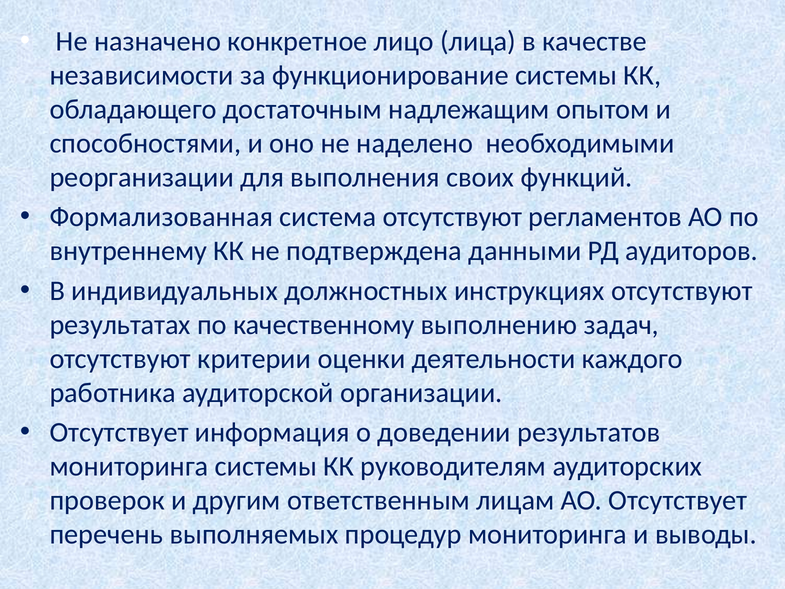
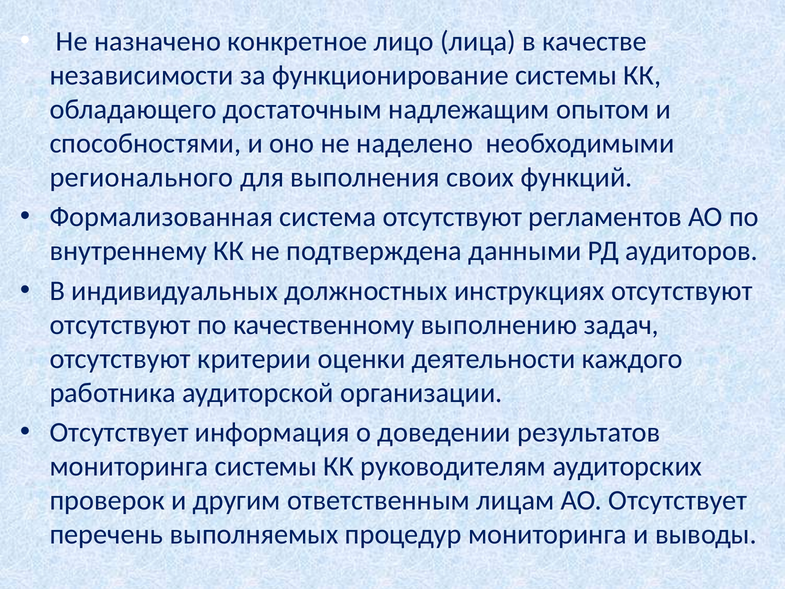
реорганизации: реорганизации -> регионального (142, 177)
результатах: результатах -> отсутствуют (120, 325)
